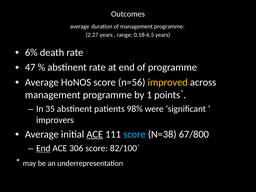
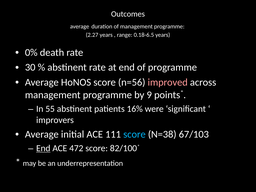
6%: 6% -> 0% (31, 52)
47: 47 -> 30 (30, 67)
improved colour: yellow -> pink (168, 82)
1: 1 -> 9 (149, 95)
35: 35 -> 55 (50, 109)
98%: 98% -> 16% (135, 109)
ACE underline: present -> none (95, 134)
67/800: 67/800 -> 67/103 (194, 134)
306: 306 -> 472 (76, 148)
